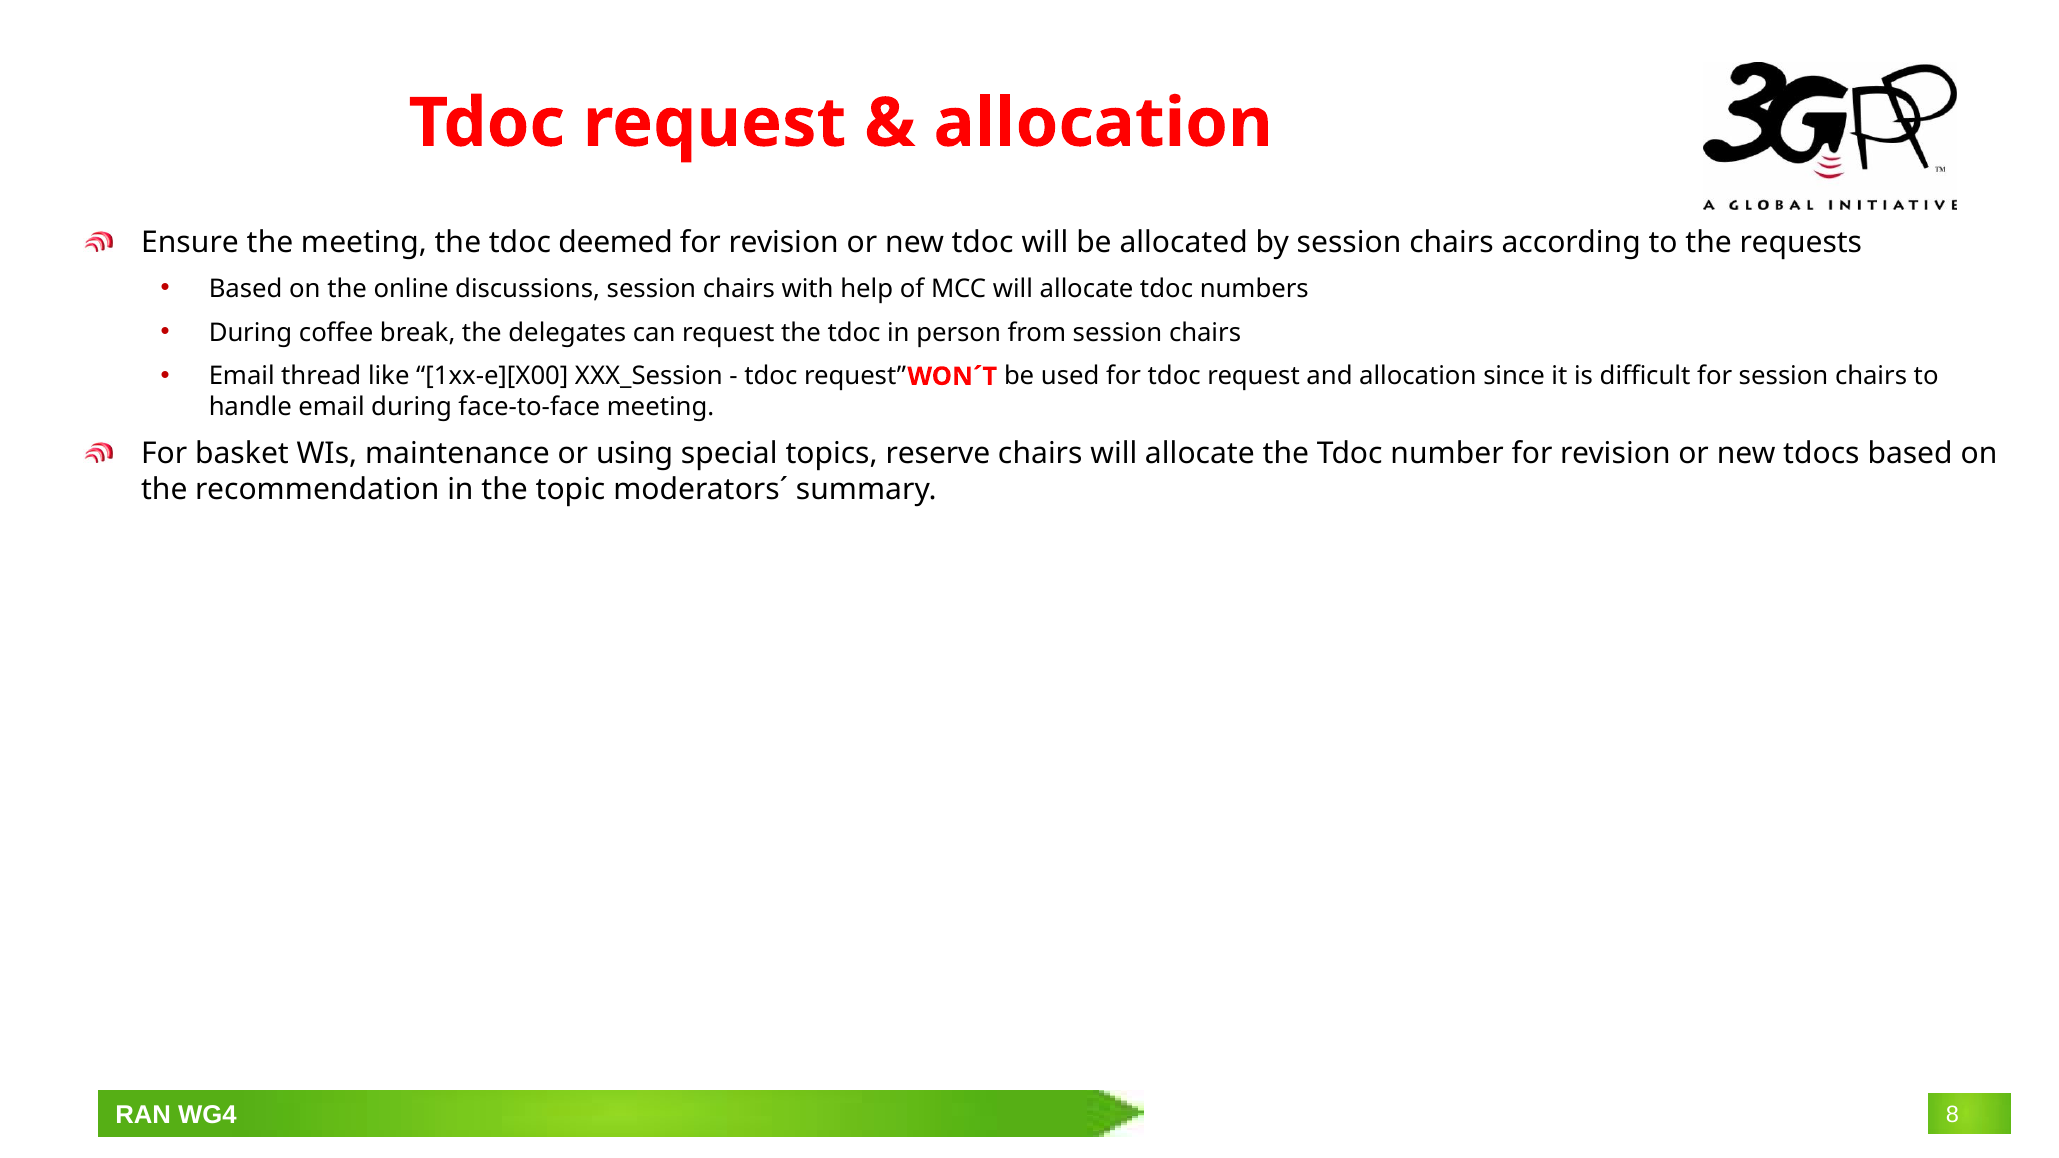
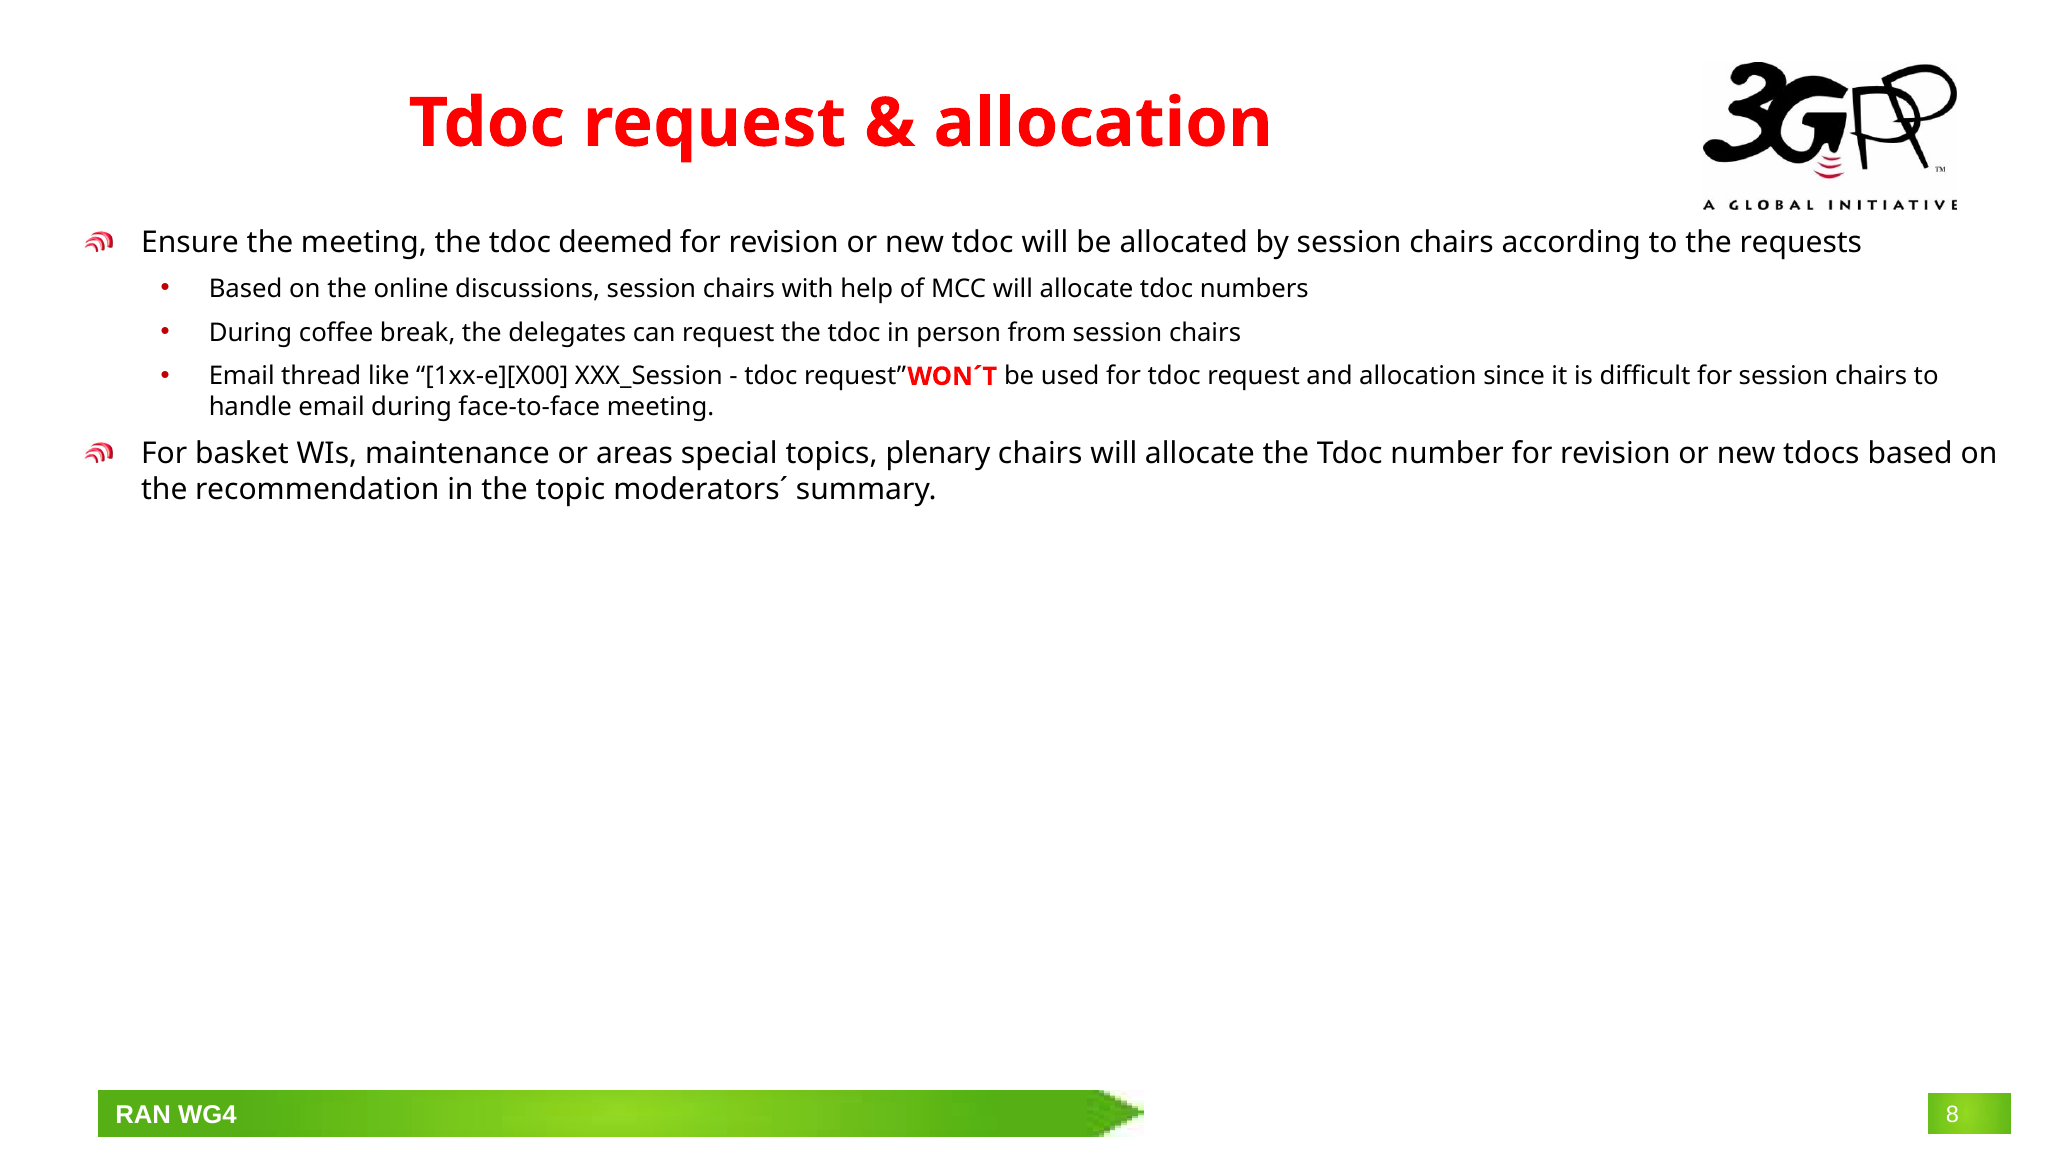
using: using -> areas (635, 454)
reserve: reserve -> plenary (938, 454)
